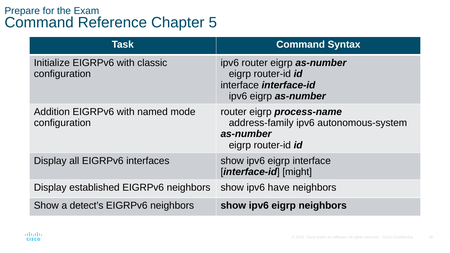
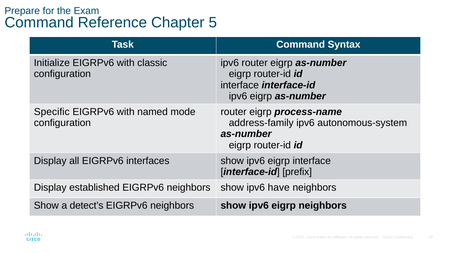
Addition: Addition -> Specific (52, 112)
might: might -> prefix (297, 172)
